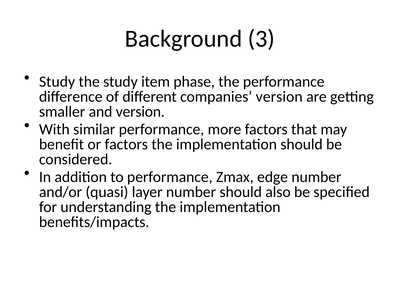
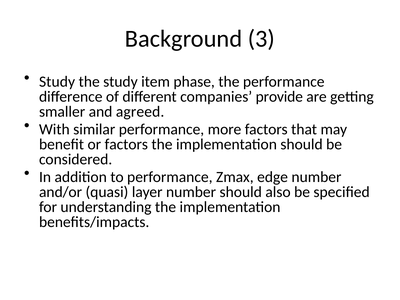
companies version: version -> provide (279, 97)
and version: version -> agreed (140, 112)
